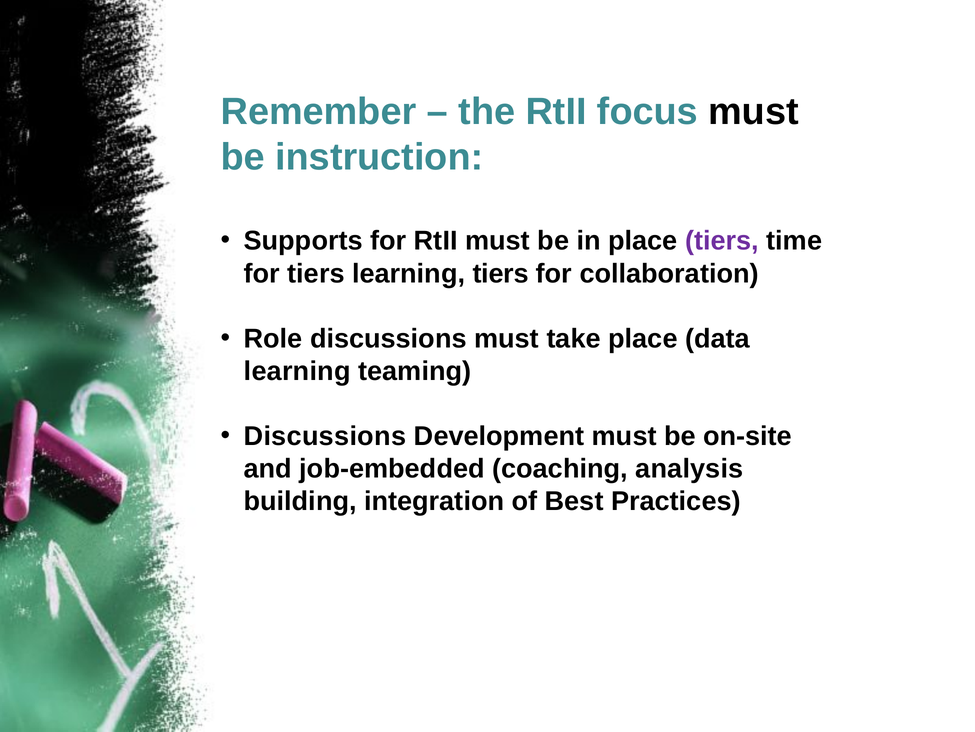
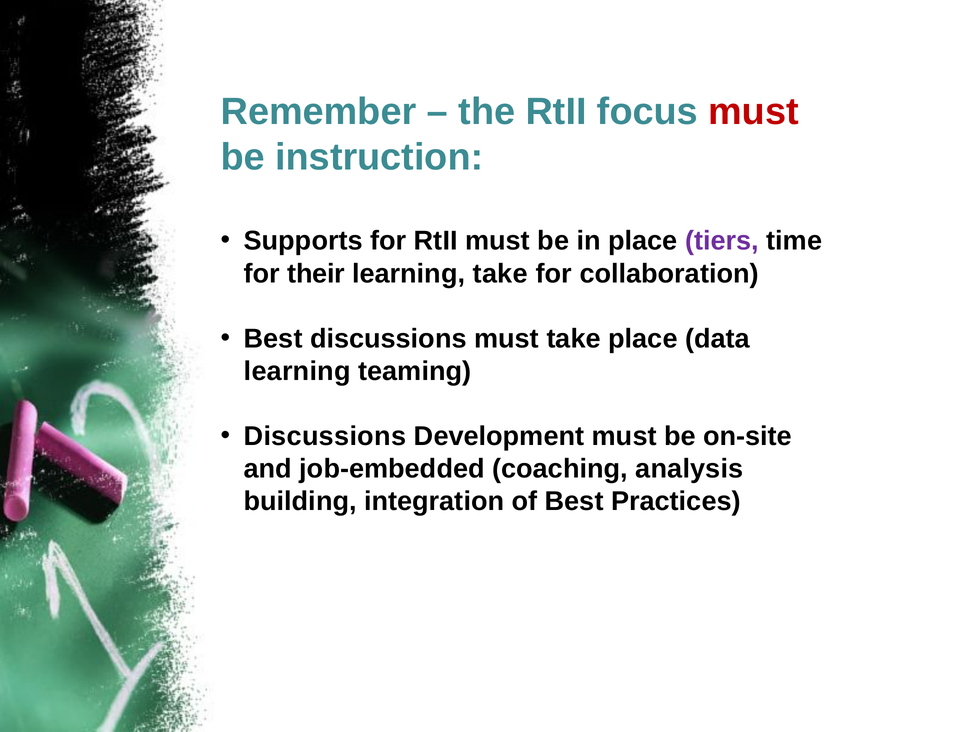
must colour: black -> red (754, 111)
for tiers: tiers -> their (316, 273)
learning tiers: tiers -> take (500, 273)
Role: Role -> Best (273, 338)
